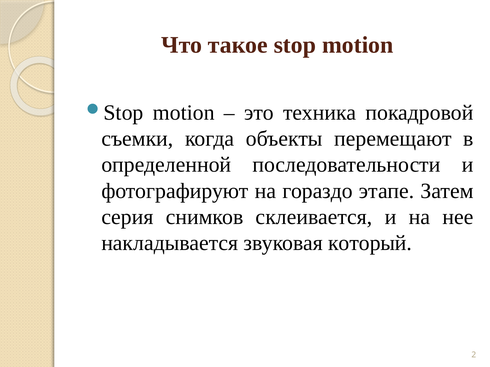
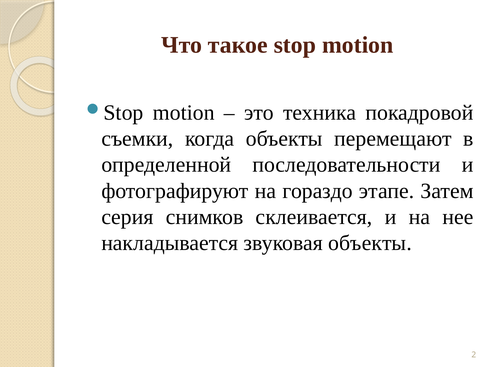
звуковая который: который -> объекты (370, 243)
